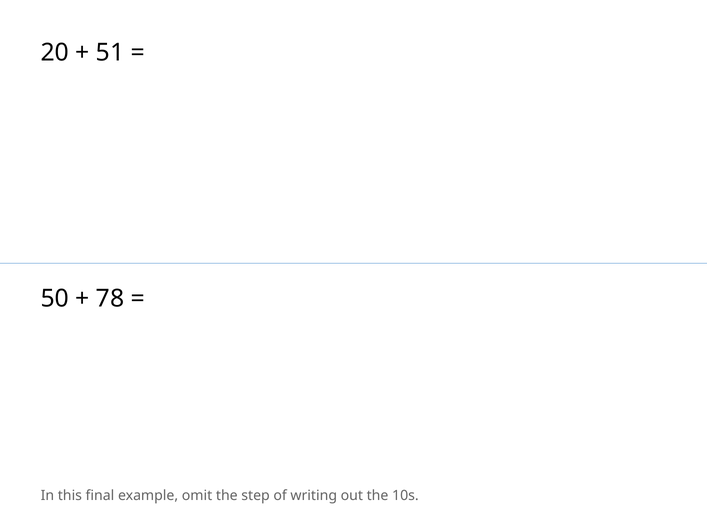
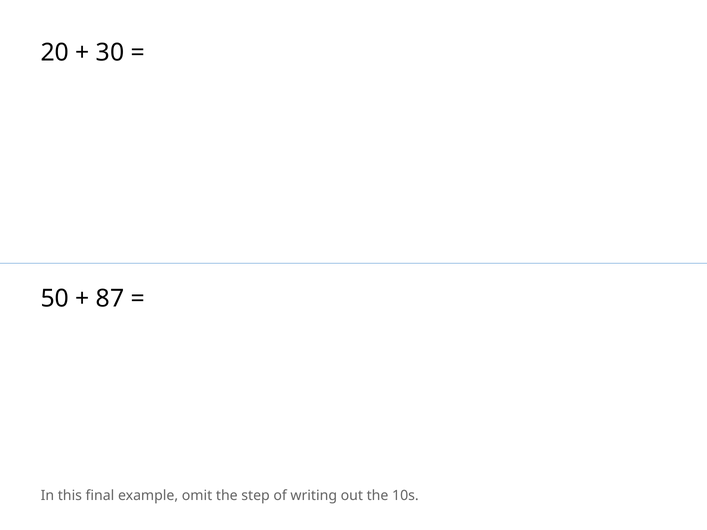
51: 51 -> 30 (110, 52)
78: 78 -> 87 (110, 299)
